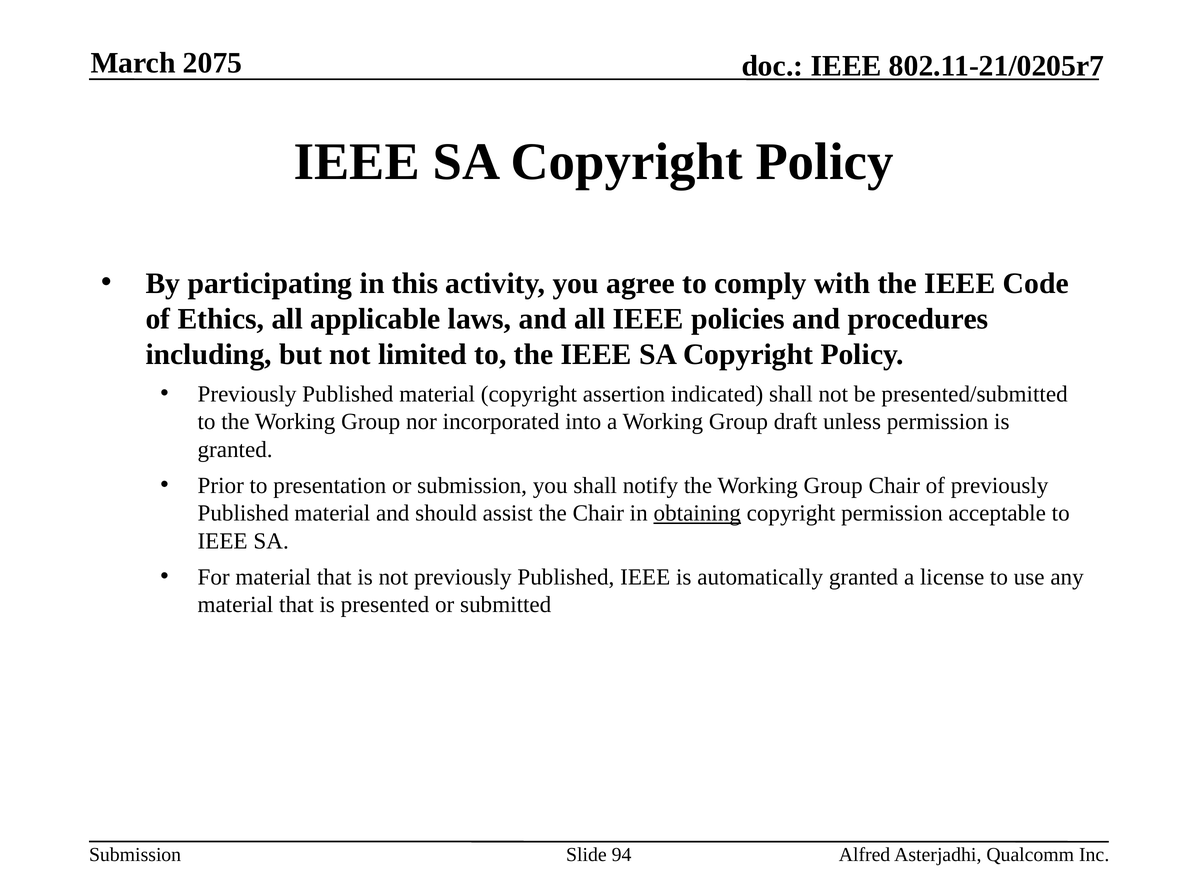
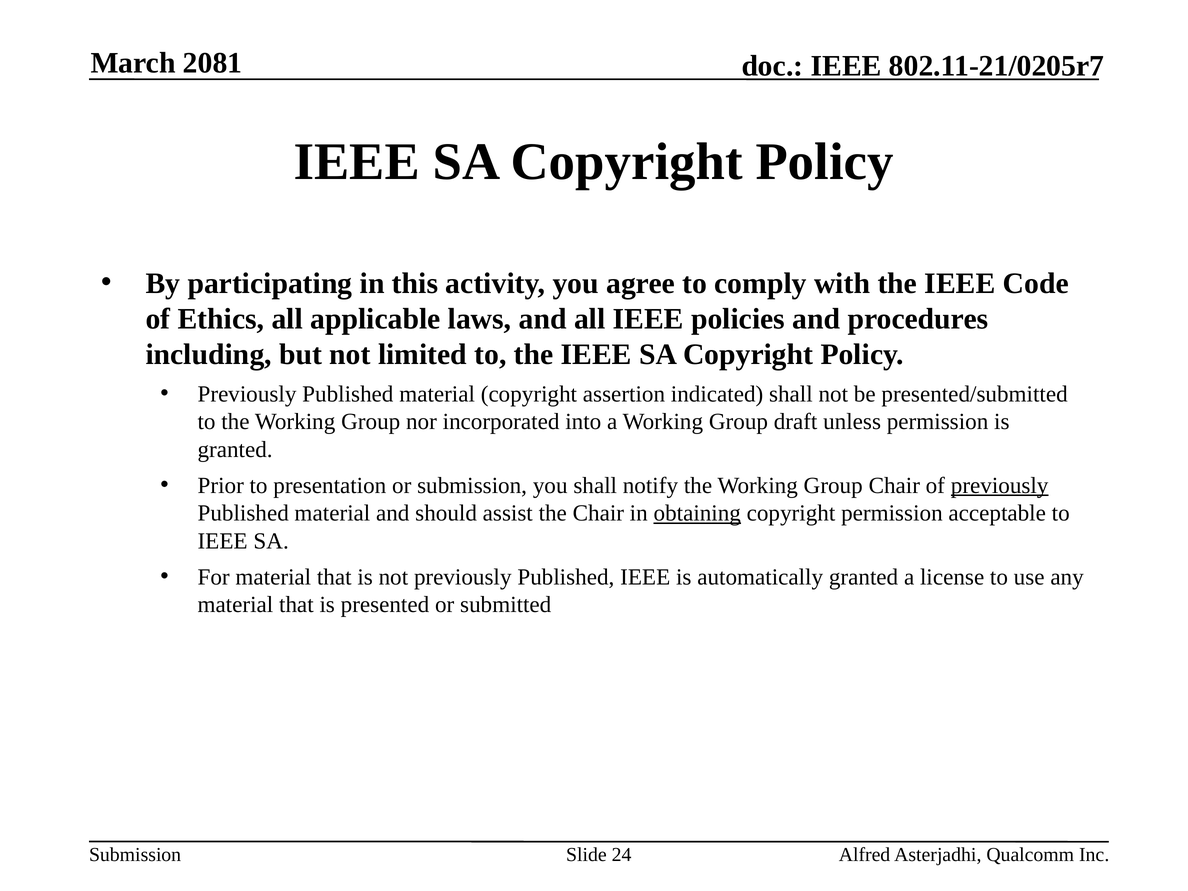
2075: 2075 -> 2081 (213, 63)
previously underline: none -> present (1000, 485)
94: 94 -> 24 (622, 855)
